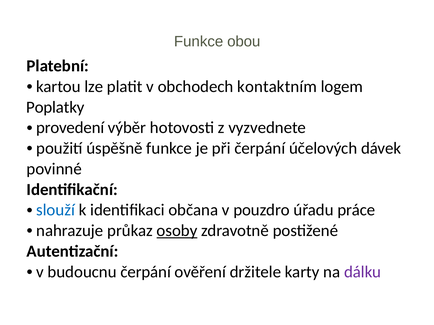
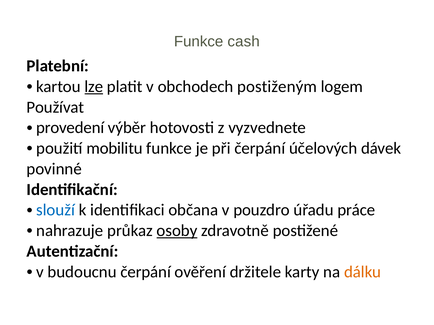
obou: obou -> cash (244, 42)
lze underline: none -> present (94, 87)
kontaktním: kontaktním -> postiženým (277, 87)
Poplatky: Poplatky -> Používat (55, 107)
úspěšně: úspěšně -> mobilitu (115, 149)
dálku colour: purple -> orange (363, 272)
